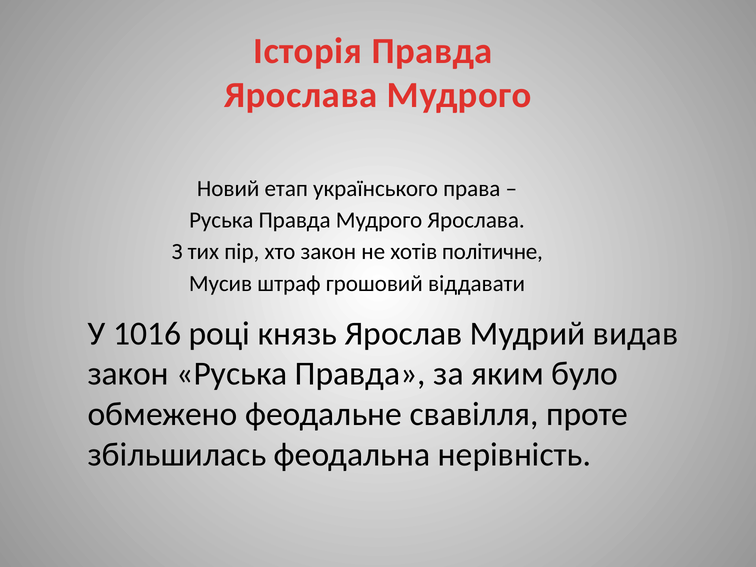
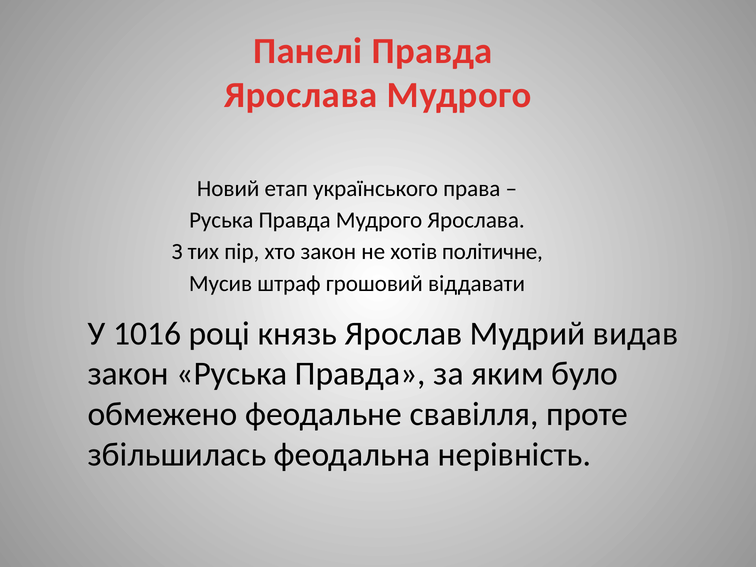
Історія: Історія -> Панелі (308, 51)
